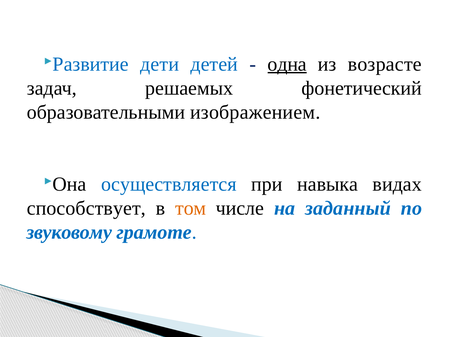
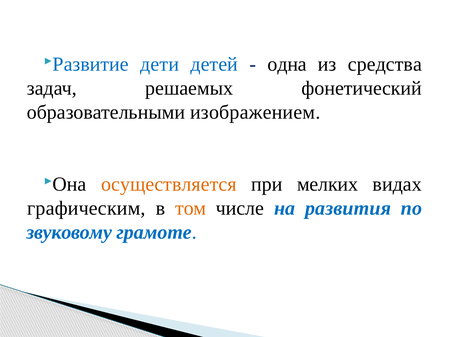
одна underline: present -> none (287, 64)
возрасте: возрасте -> средства (385, 64)
осуществляется colour: blue -> orange (169, 184)
навыка: навыка -> мелких (328, 184)
способствует: способствует -> графическим (86, 208)
заданный: заданный -> развития (348, 208)
